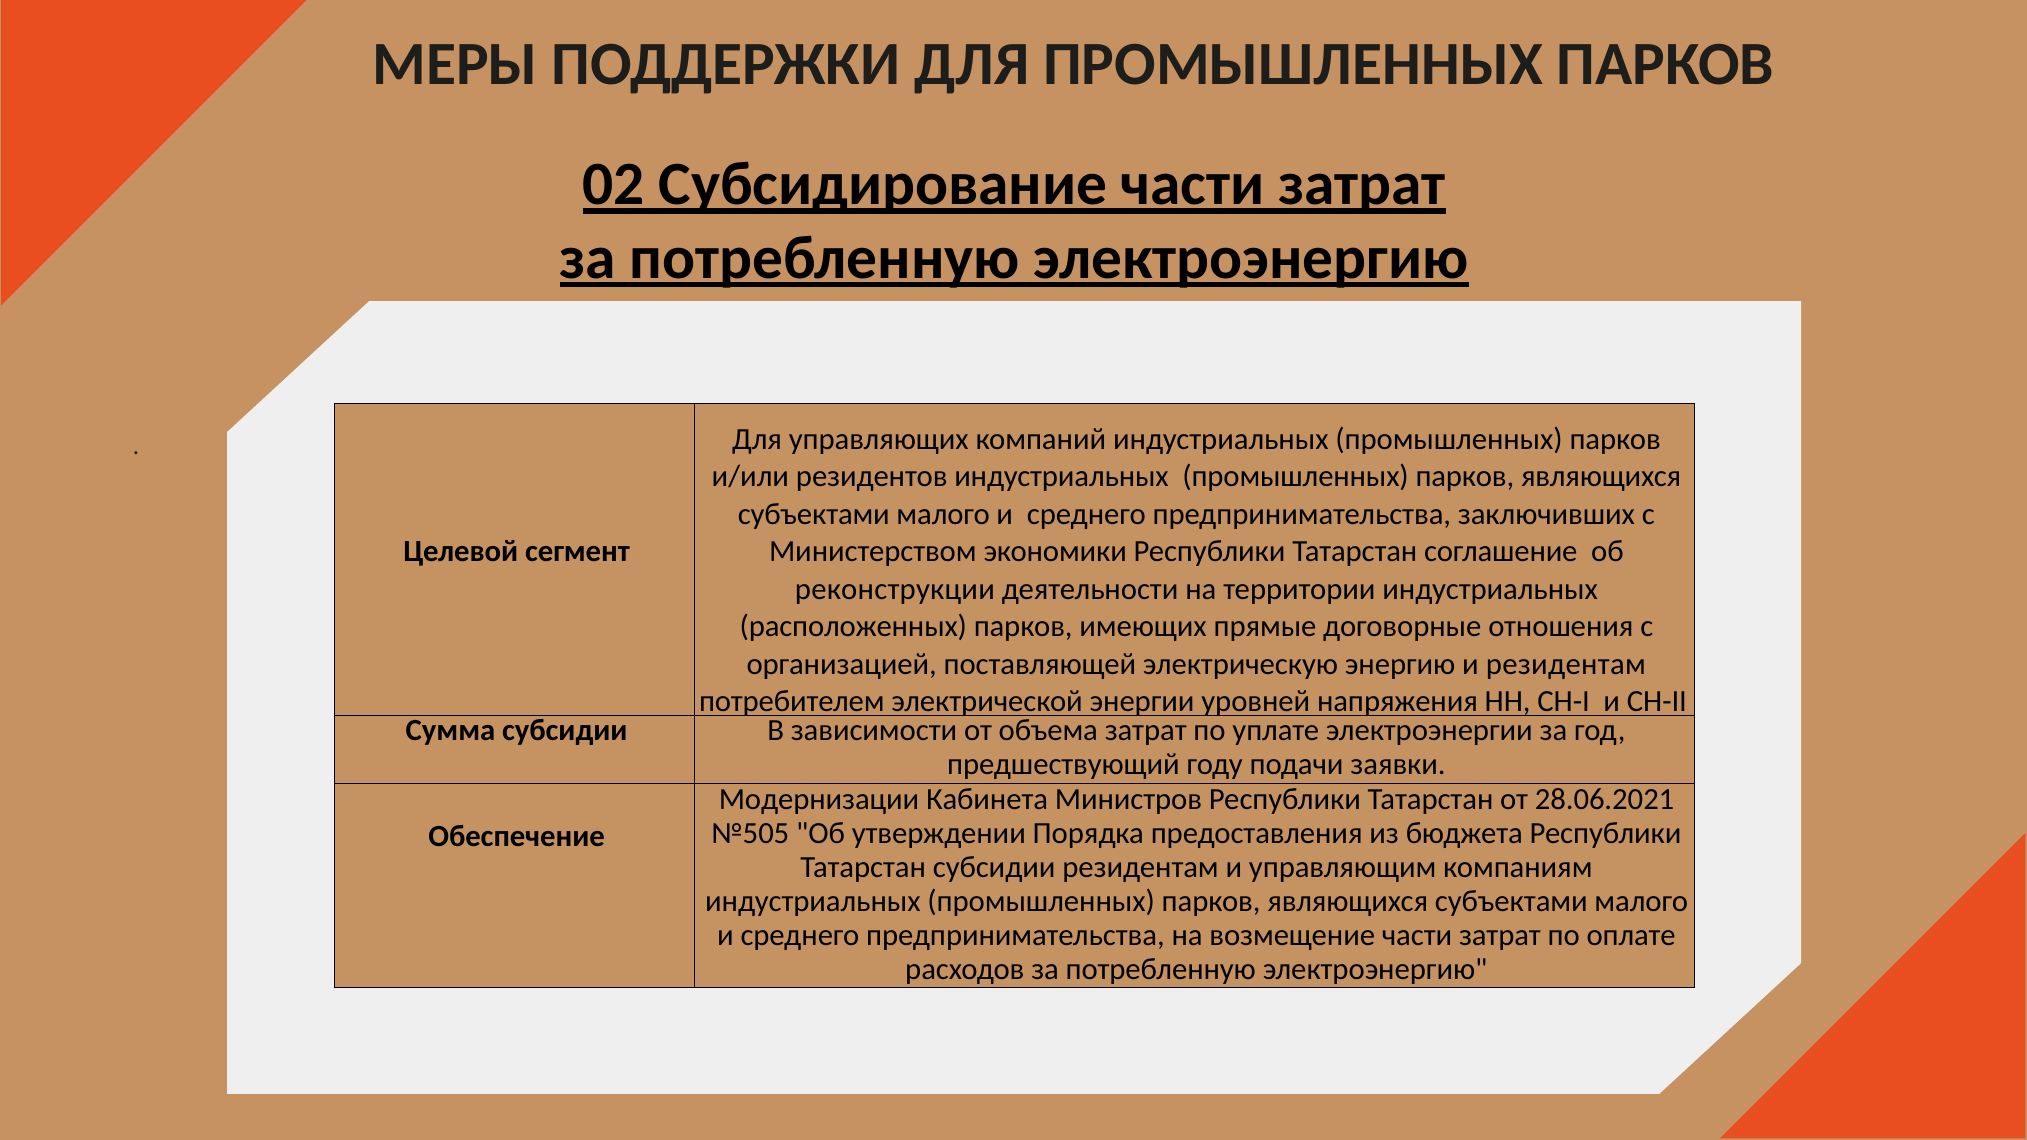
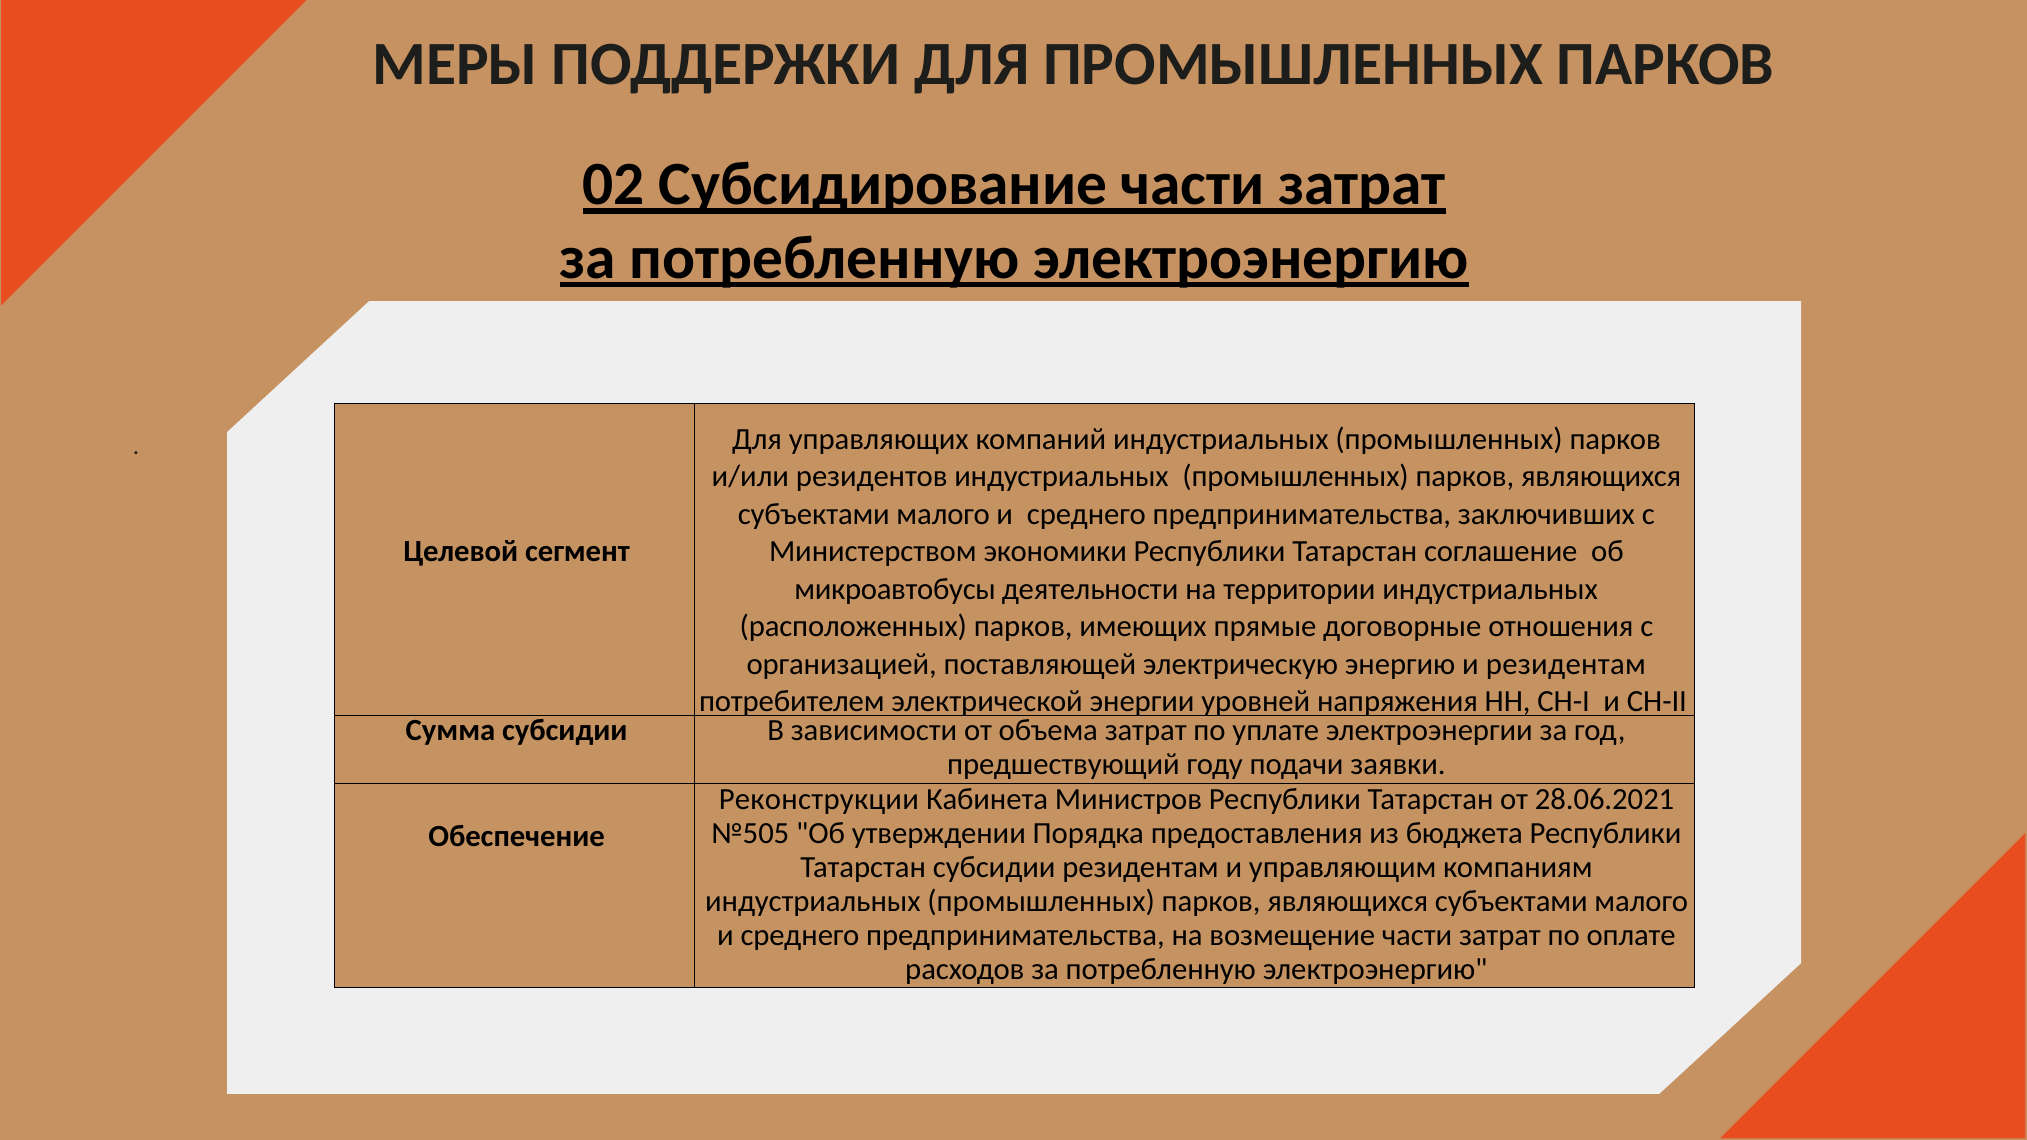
реконструкции: реконструкции -> микроавтобусы (895, 589)
Модернизации: Модернизации -> Реконструкции (819, 799)
